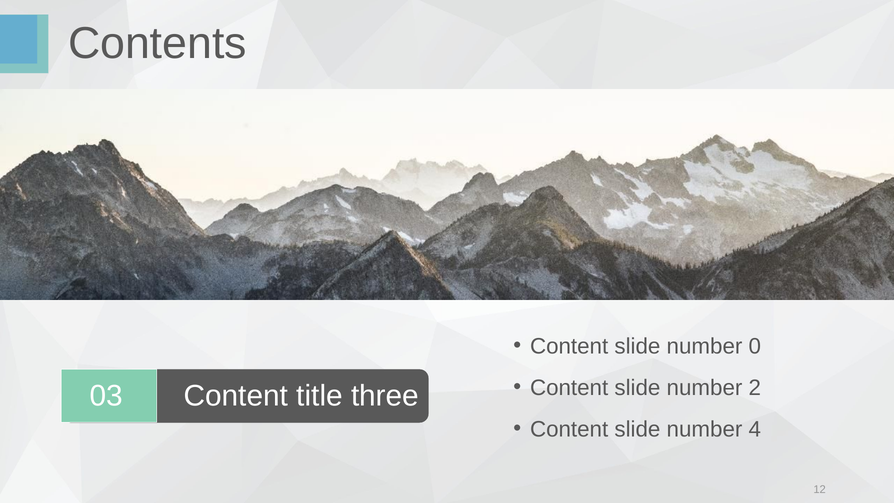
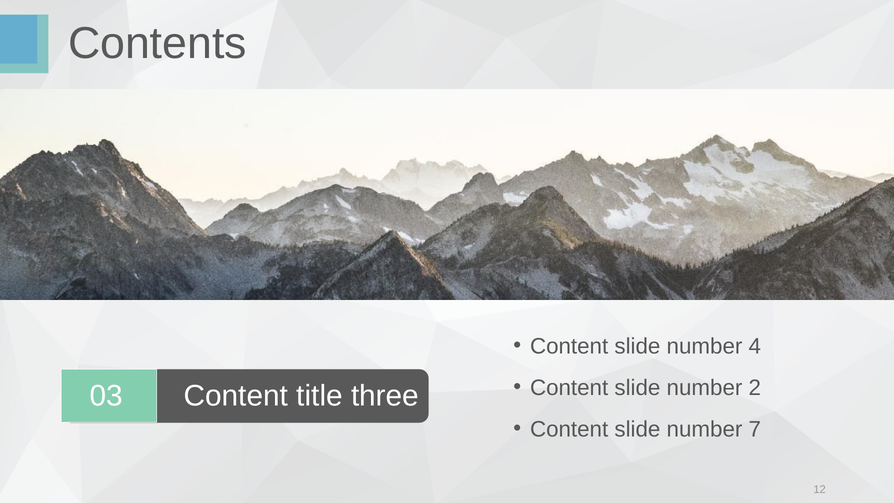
0: 0 -> 4 (755, 346)
4: 4 -> 7 (755, 429)
